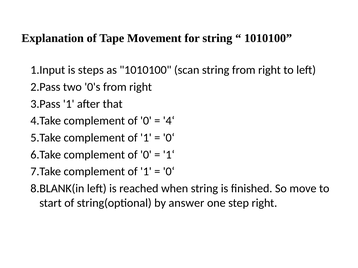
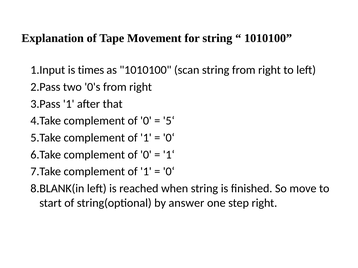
steps: steps -> times (91, 70)
4‘: 4‘ -> 5‘ (169, 121)
